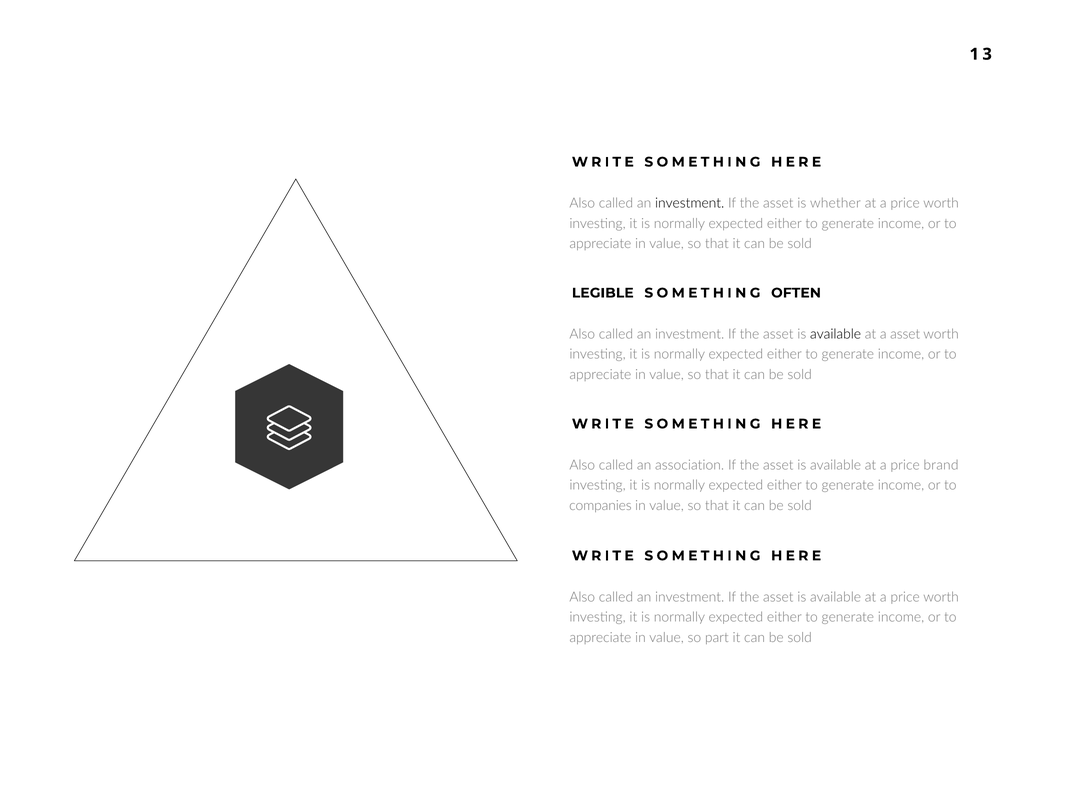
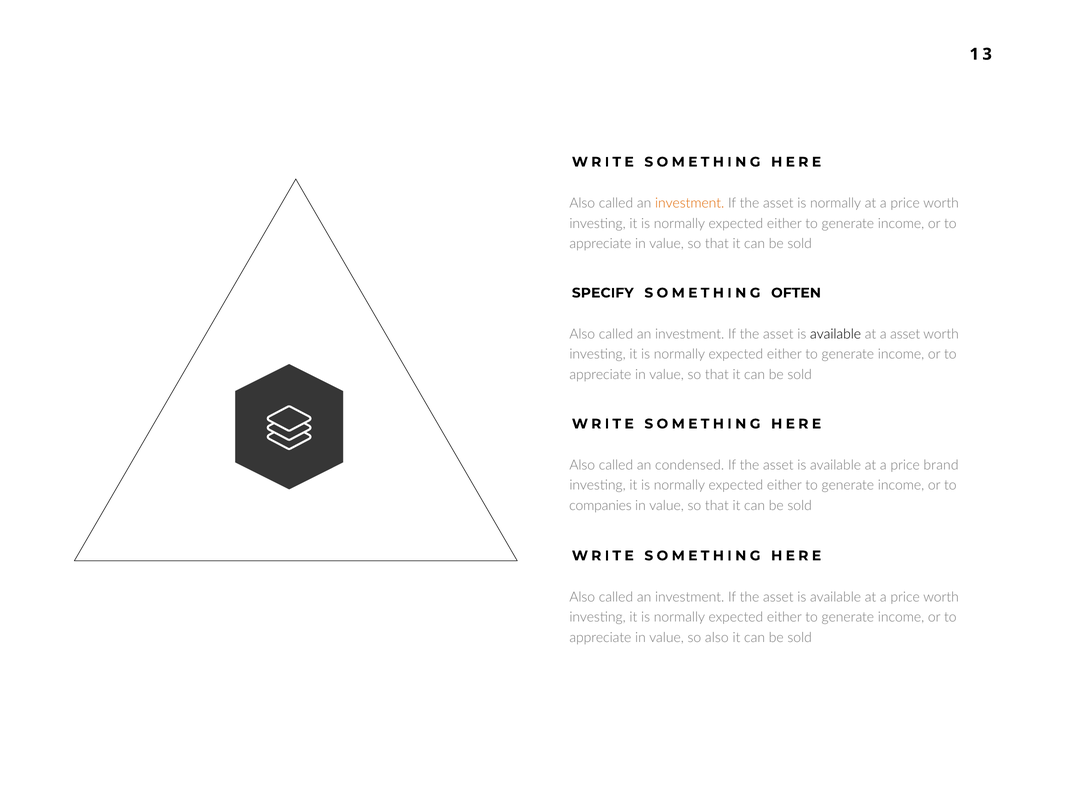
investment colour: black -> orange (690, 203)
asset is whether: whether -> normally (836, 203)
LEGIBLE: LEGIBLE -> SPECIFY (603, 293)
association: association -> condensed (690, 465)
so part: part -> also (717, 638)
